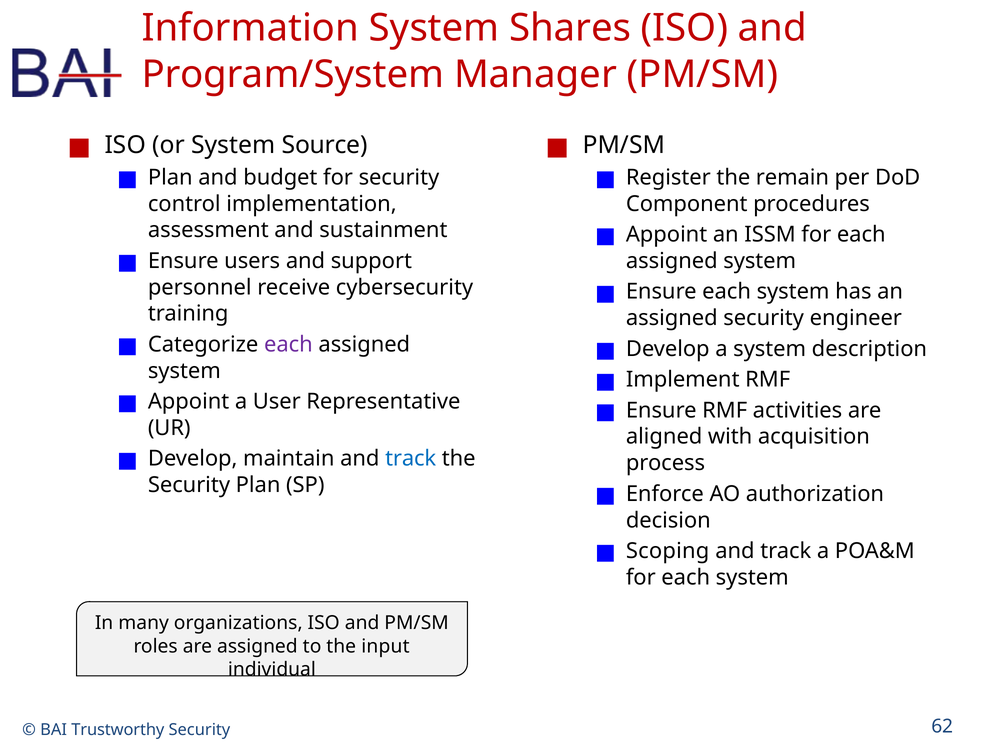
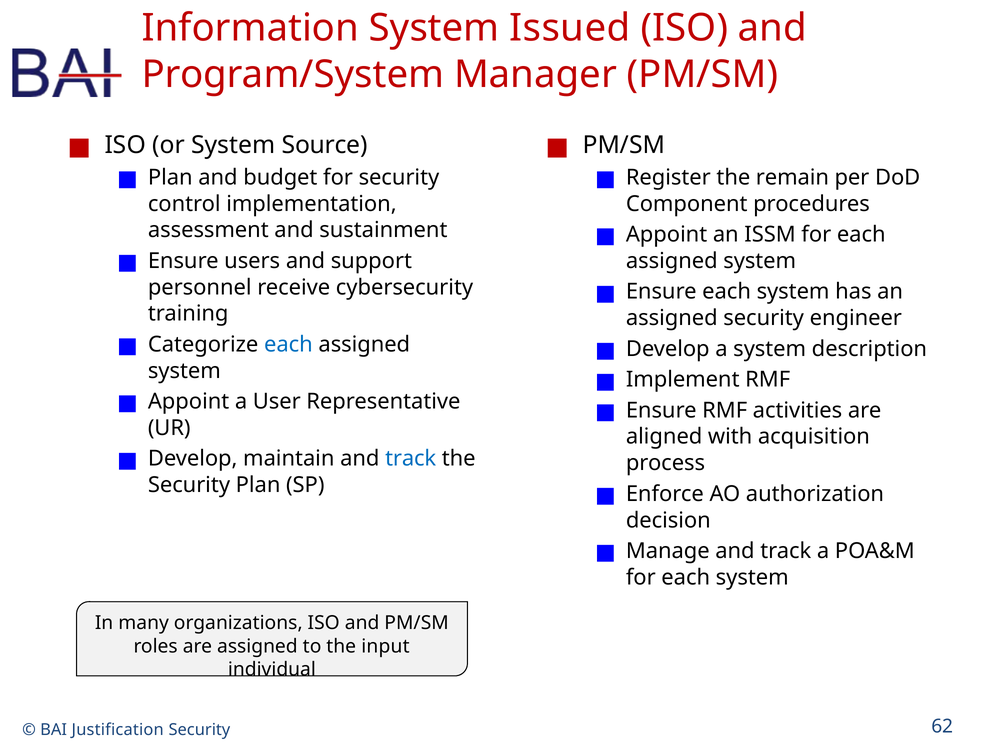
Shares: Shares -> Issued (570, 28)
each colour: purple -> blue (288, 344)
Scoping: Scoping -> Manage (668, 551)
Trustworthy: Trustworthy -> Justification (118, 730)
